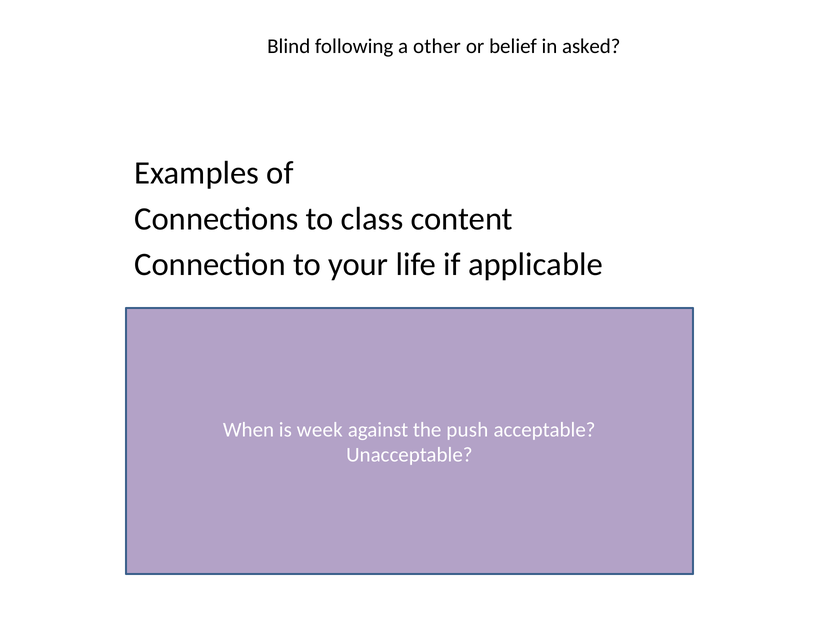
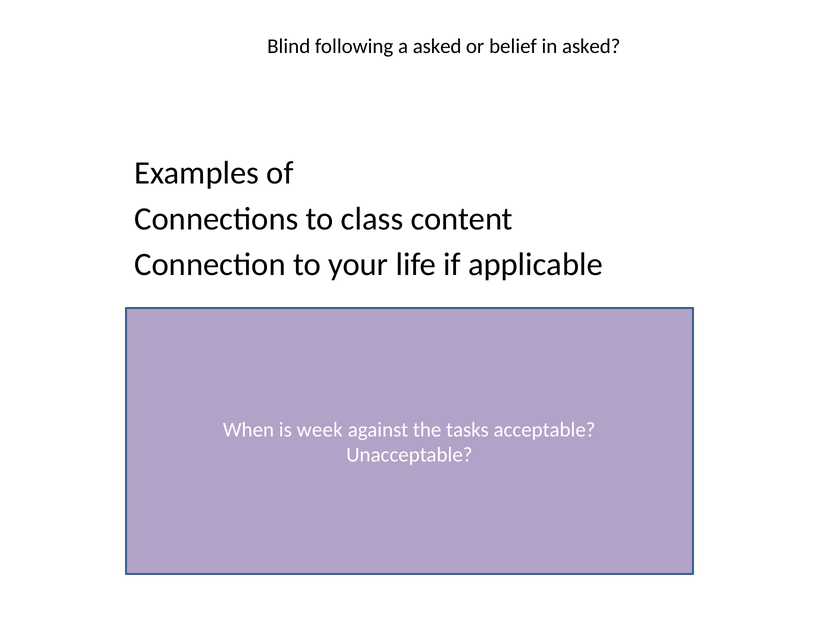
a other: other -> asked (437, 46)
push: push -> tasks (467, 430)
